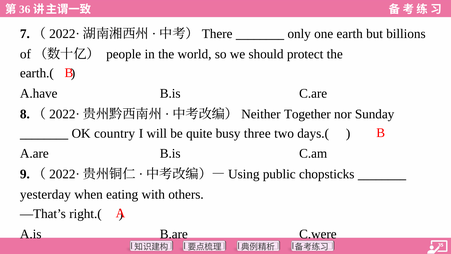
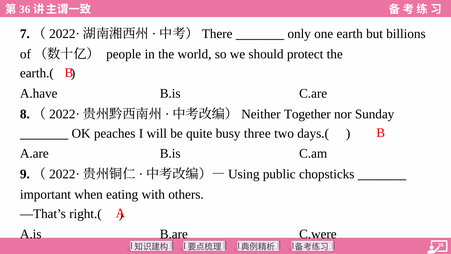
country: country -> peaches (115, 133)
yesterday: yesterday -> important (45, 194)
